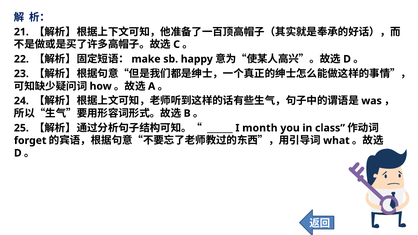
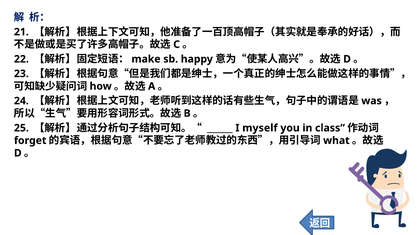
month: month -> myself (260, 128)
